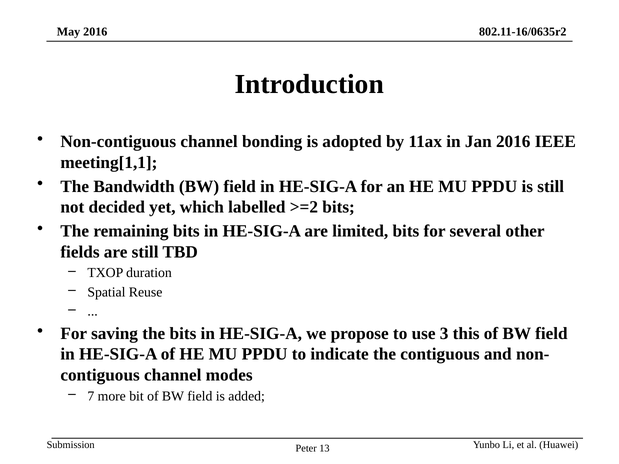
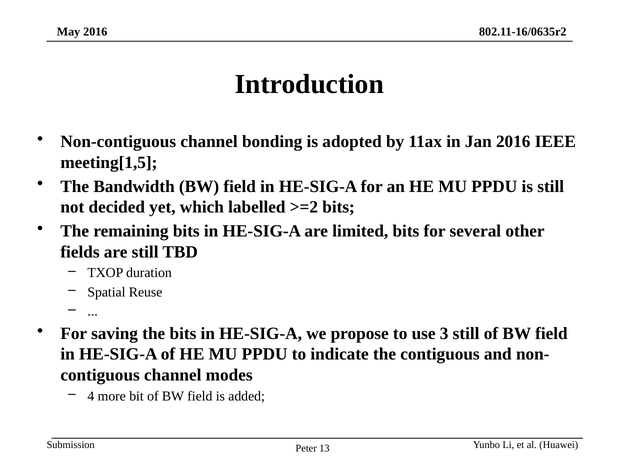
meeting[1,1: meeting[1,1 -> meeting[1,5 (109, 162)
3 this: this -> still (466, 334)
7: 7 -> 4 (91, 396)
